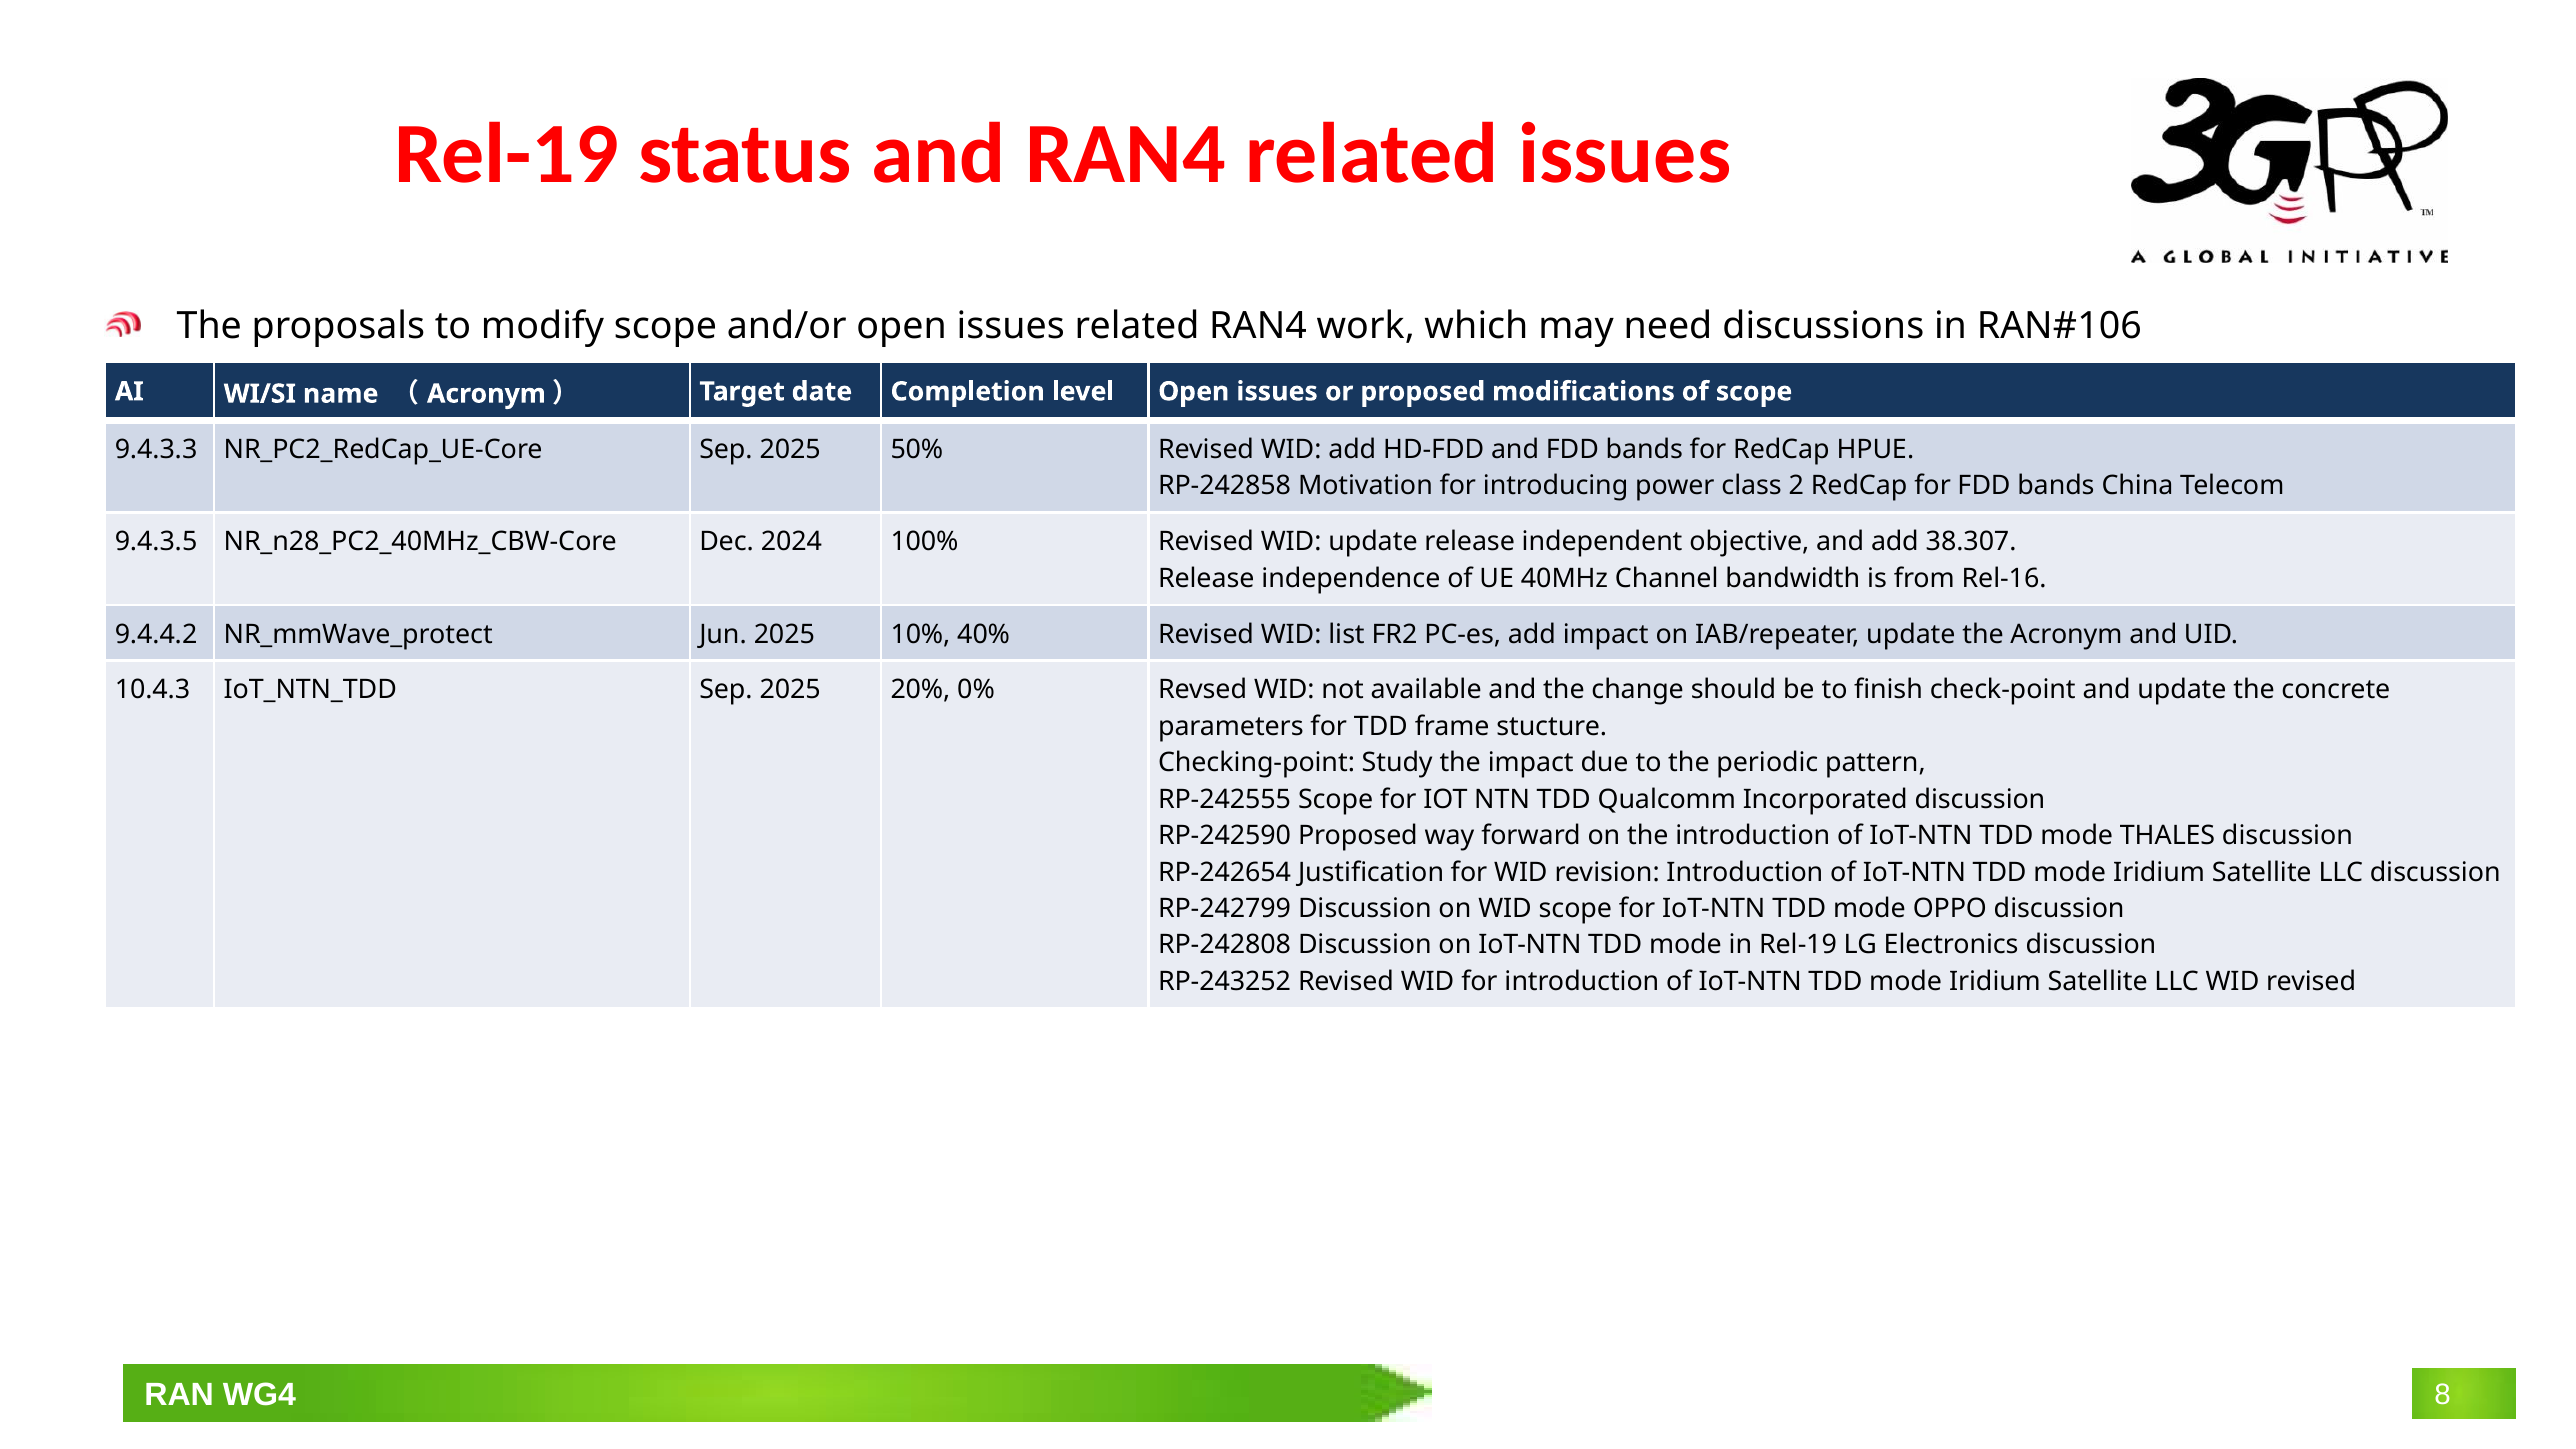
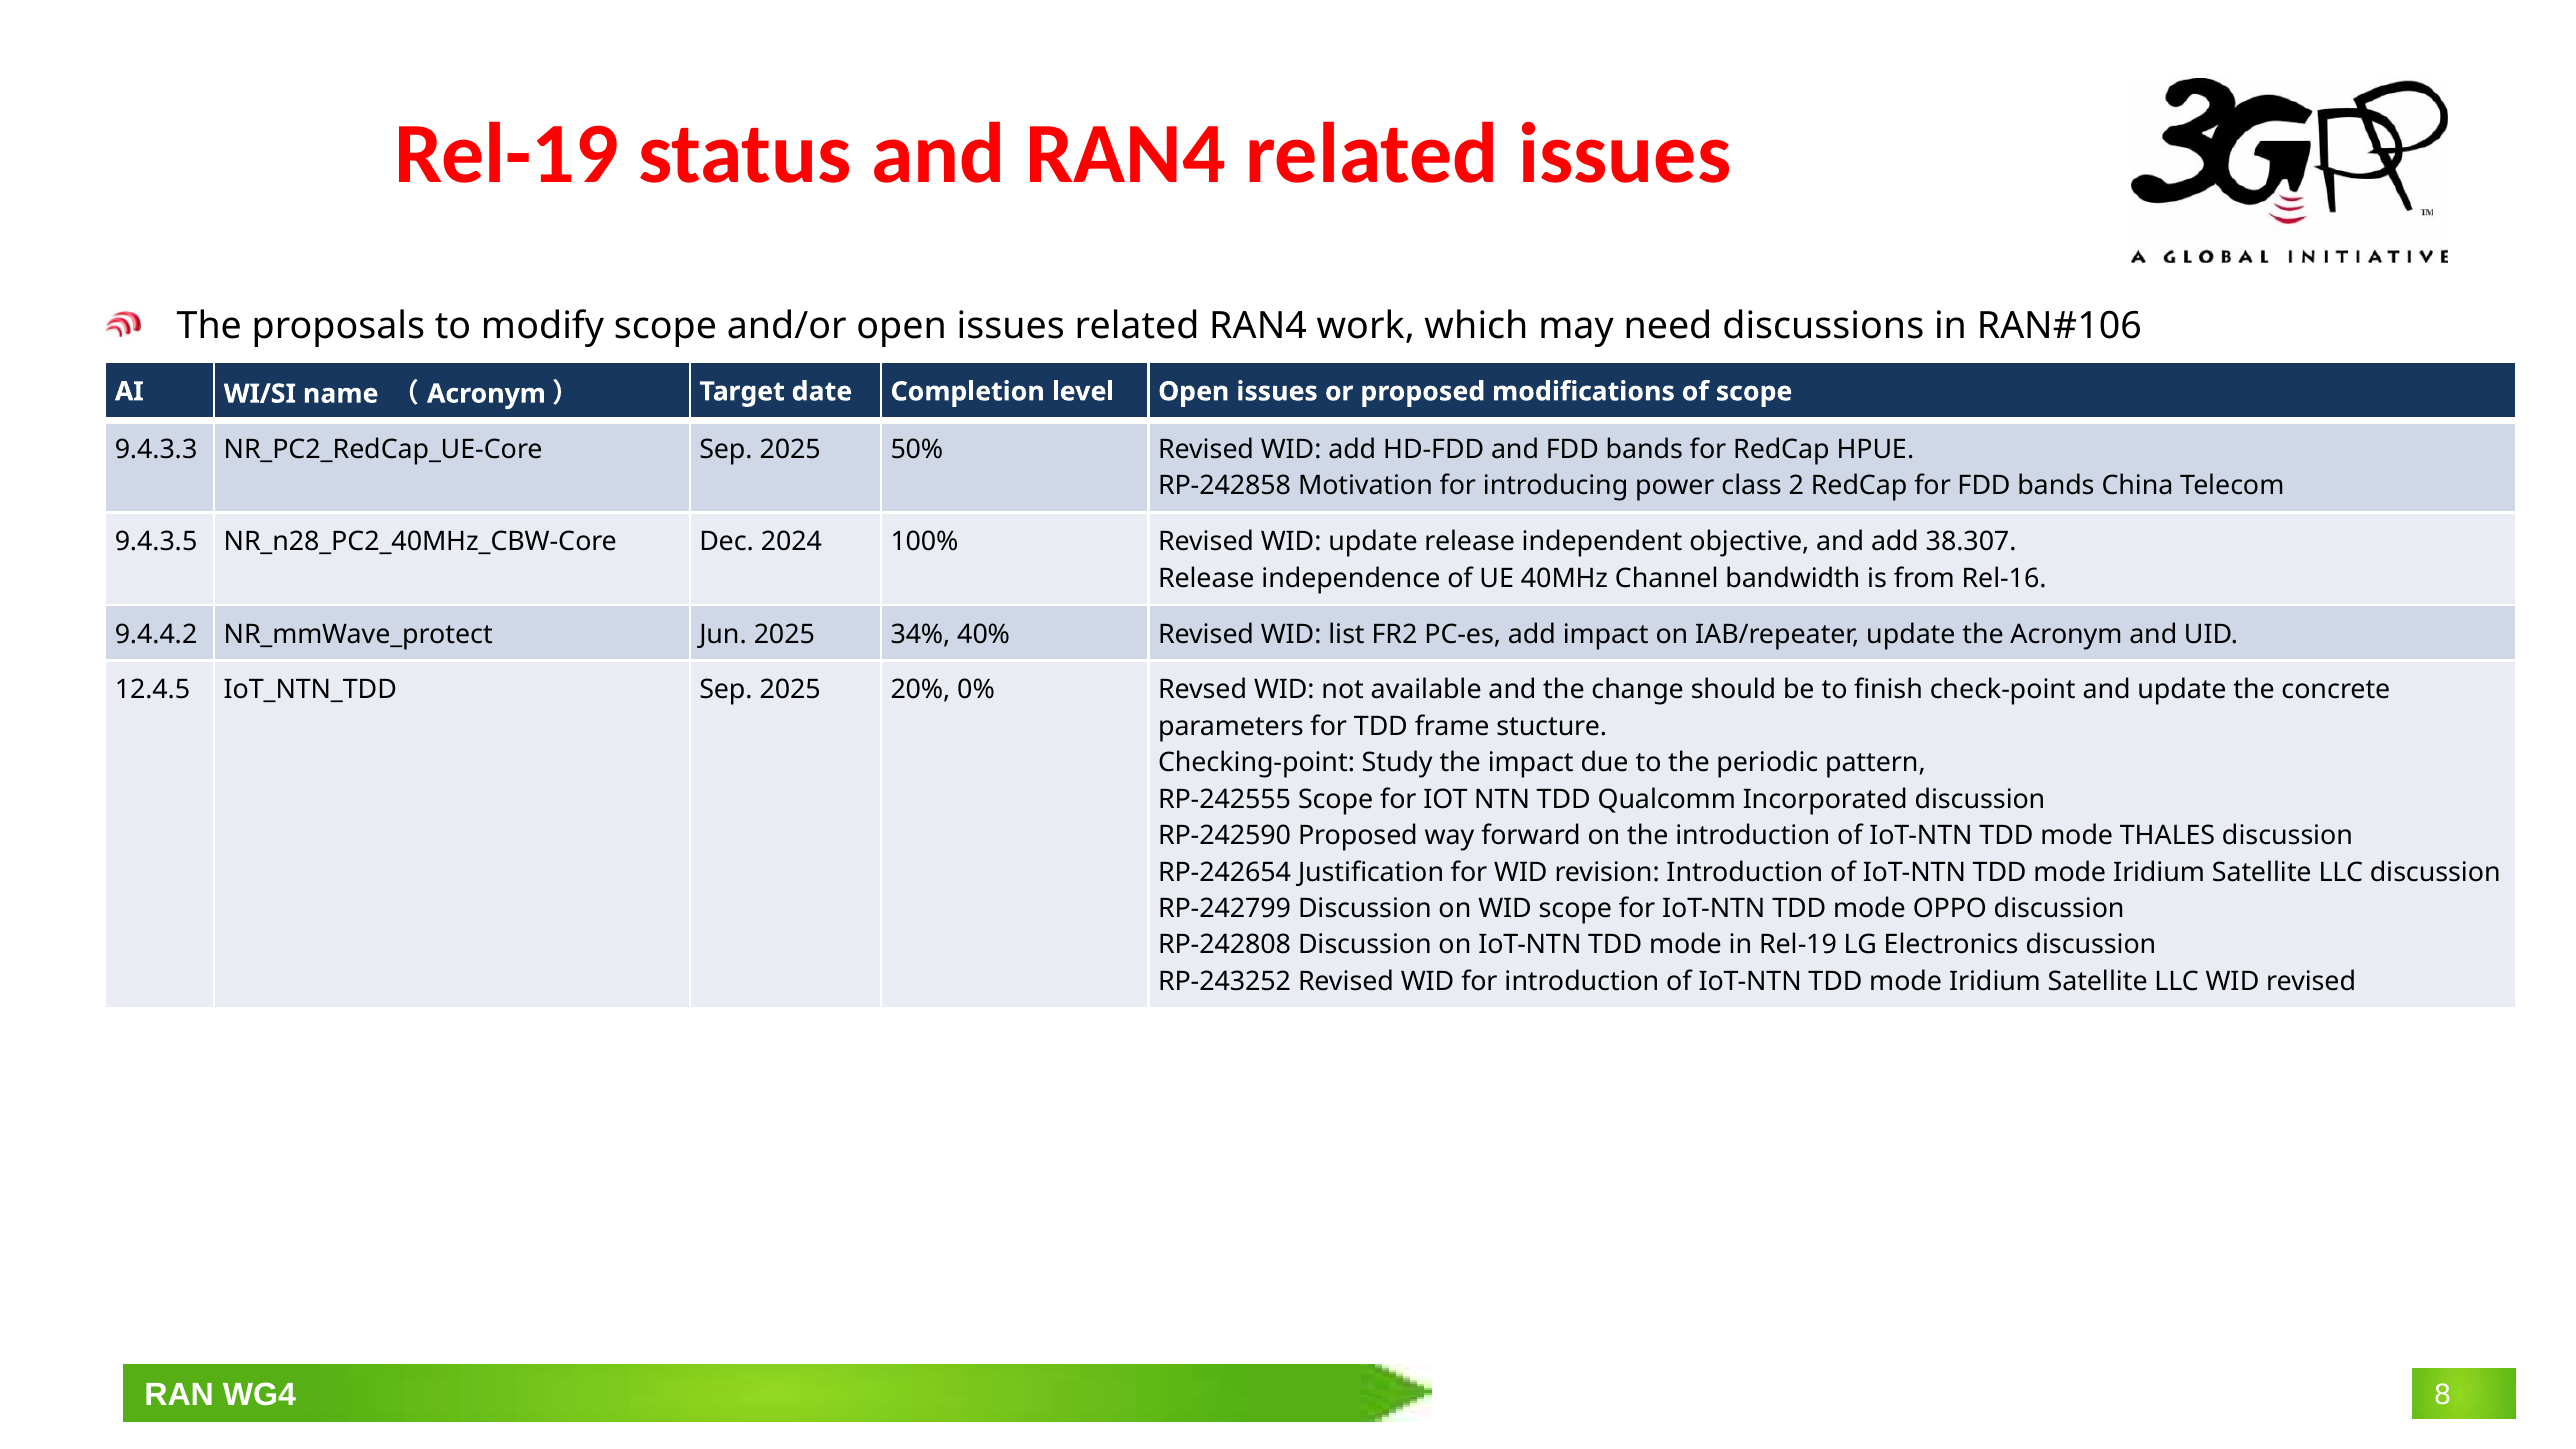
10%: 10% -> 34% (920, 634)
10.4.3: 10.4.3 -> 12.4.5 (153, 690)
